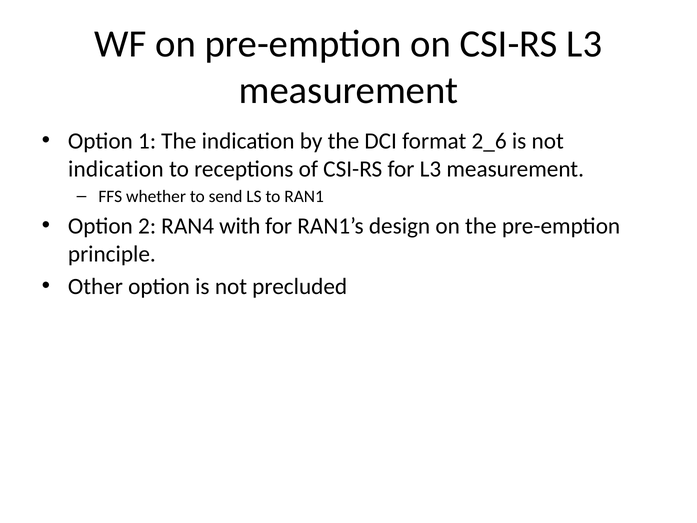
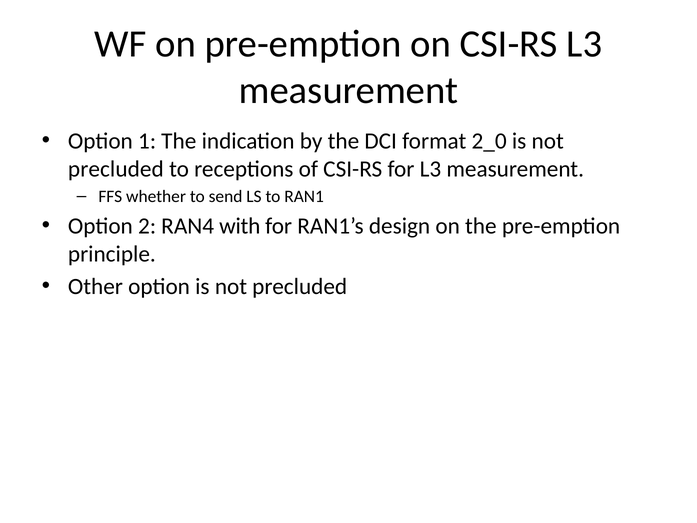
2_6: 2_6 -> 2_0 (489, 141)
indication: indication -> precluded (116, 169)
